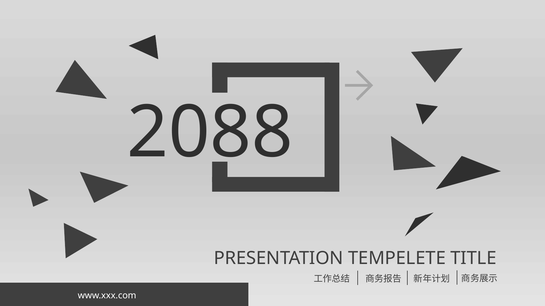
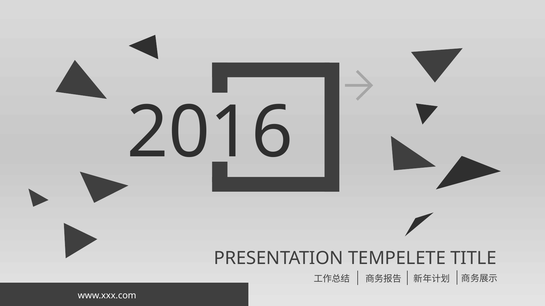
2088: 2088 -> 2016 (210, 133)
